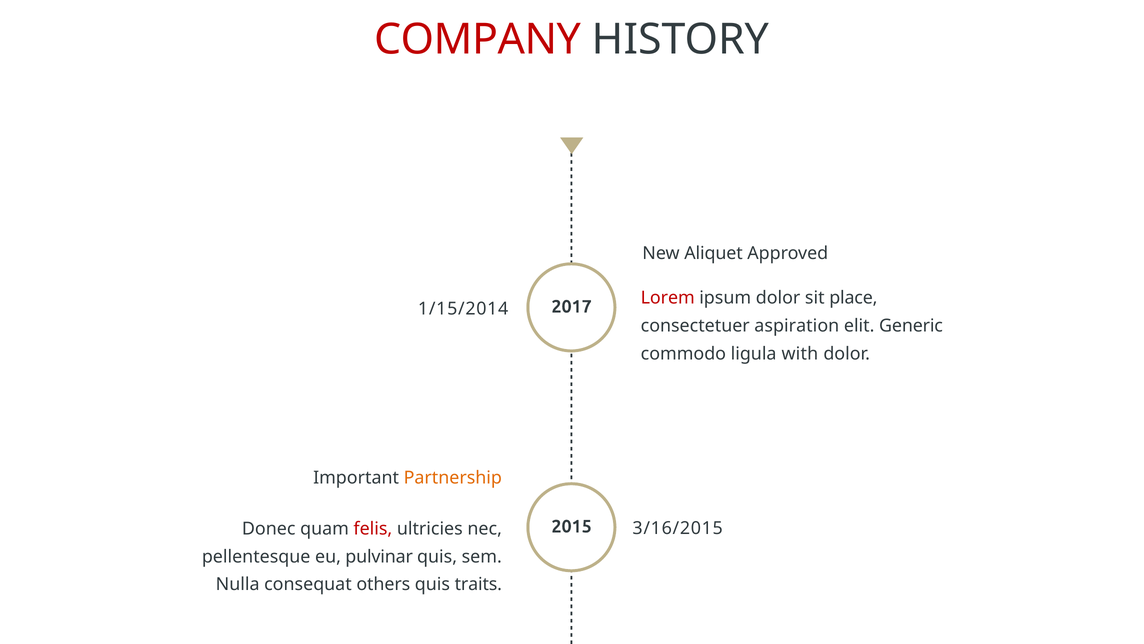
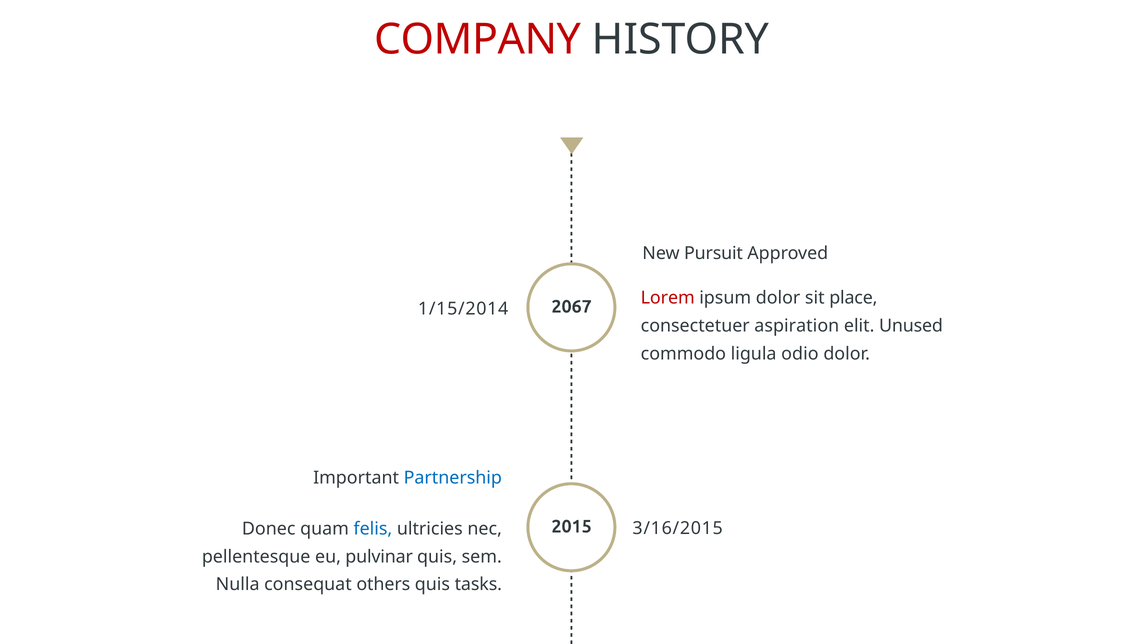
Aliquet: Aliquet -> Pursuit (714, 253)
2017: 2017 -> 2067 (572, 306)
Generic: Generic -> Unused (911, 325)
with: with -> odio (800, 353)
Partnership colour: orange -> blue (453, 478)
felis colour: red -> blue (373, 528)
traits: traits -> tasks (478, 584)
